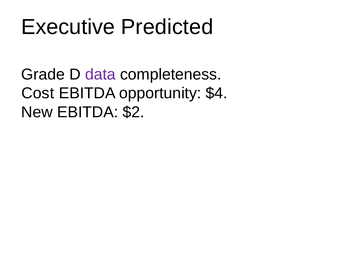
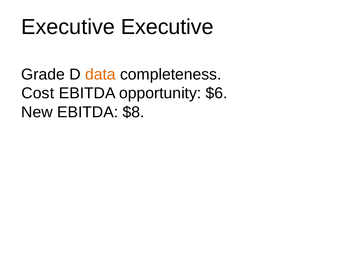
Executive Predicted: Predicted -> Executive (167, 27)
data colour: purple -> orange (100, 74)
$4: $4 -> $6 (217, 93)
$2: $2 -> $8 (134, 112)
